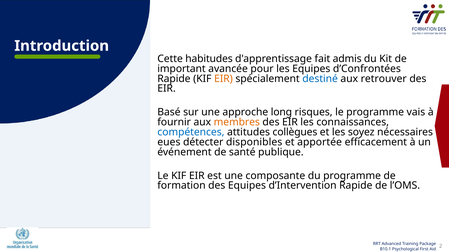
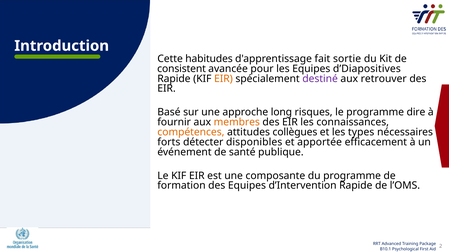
admis: admis -> sortie (347, 59)
important: important -> consistent (182, 69)
d’Confrontées: d’Confrontées -> d’Diapositives (367, 69)
destiné colour: blue -> purple (320, 79)
vais: vais -> dire (416, 112)
compétences colour: blue -> orange (191, 132)
soyez: soyez -> types (361, 132)
eues: eues -> forts (169, 142)
